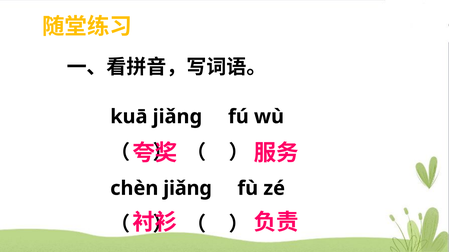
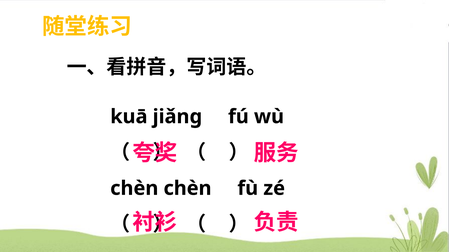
chèn jiǎnɡ: jiǎnɡ -> chèn (188, 189)
